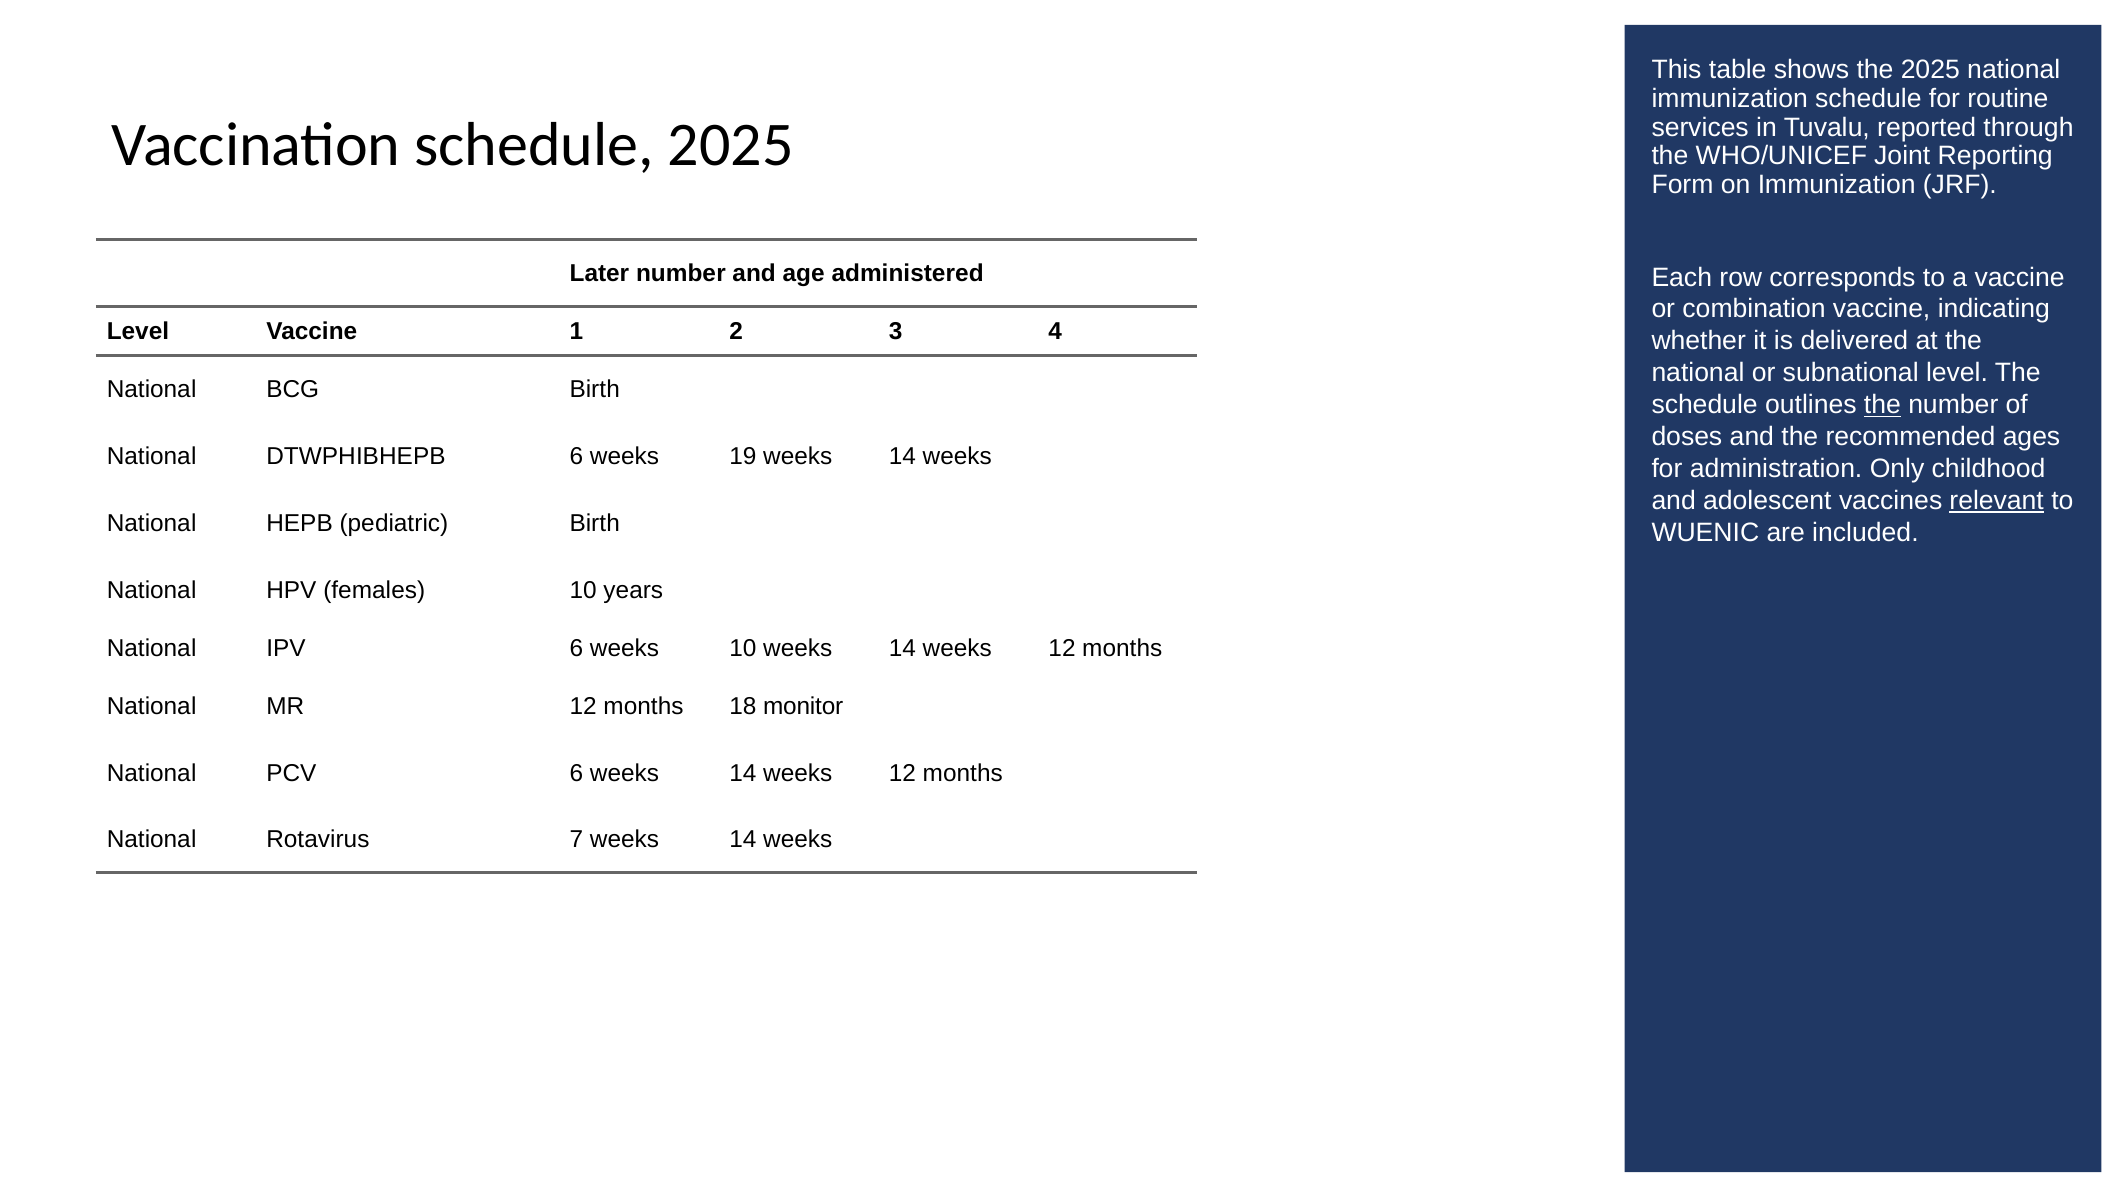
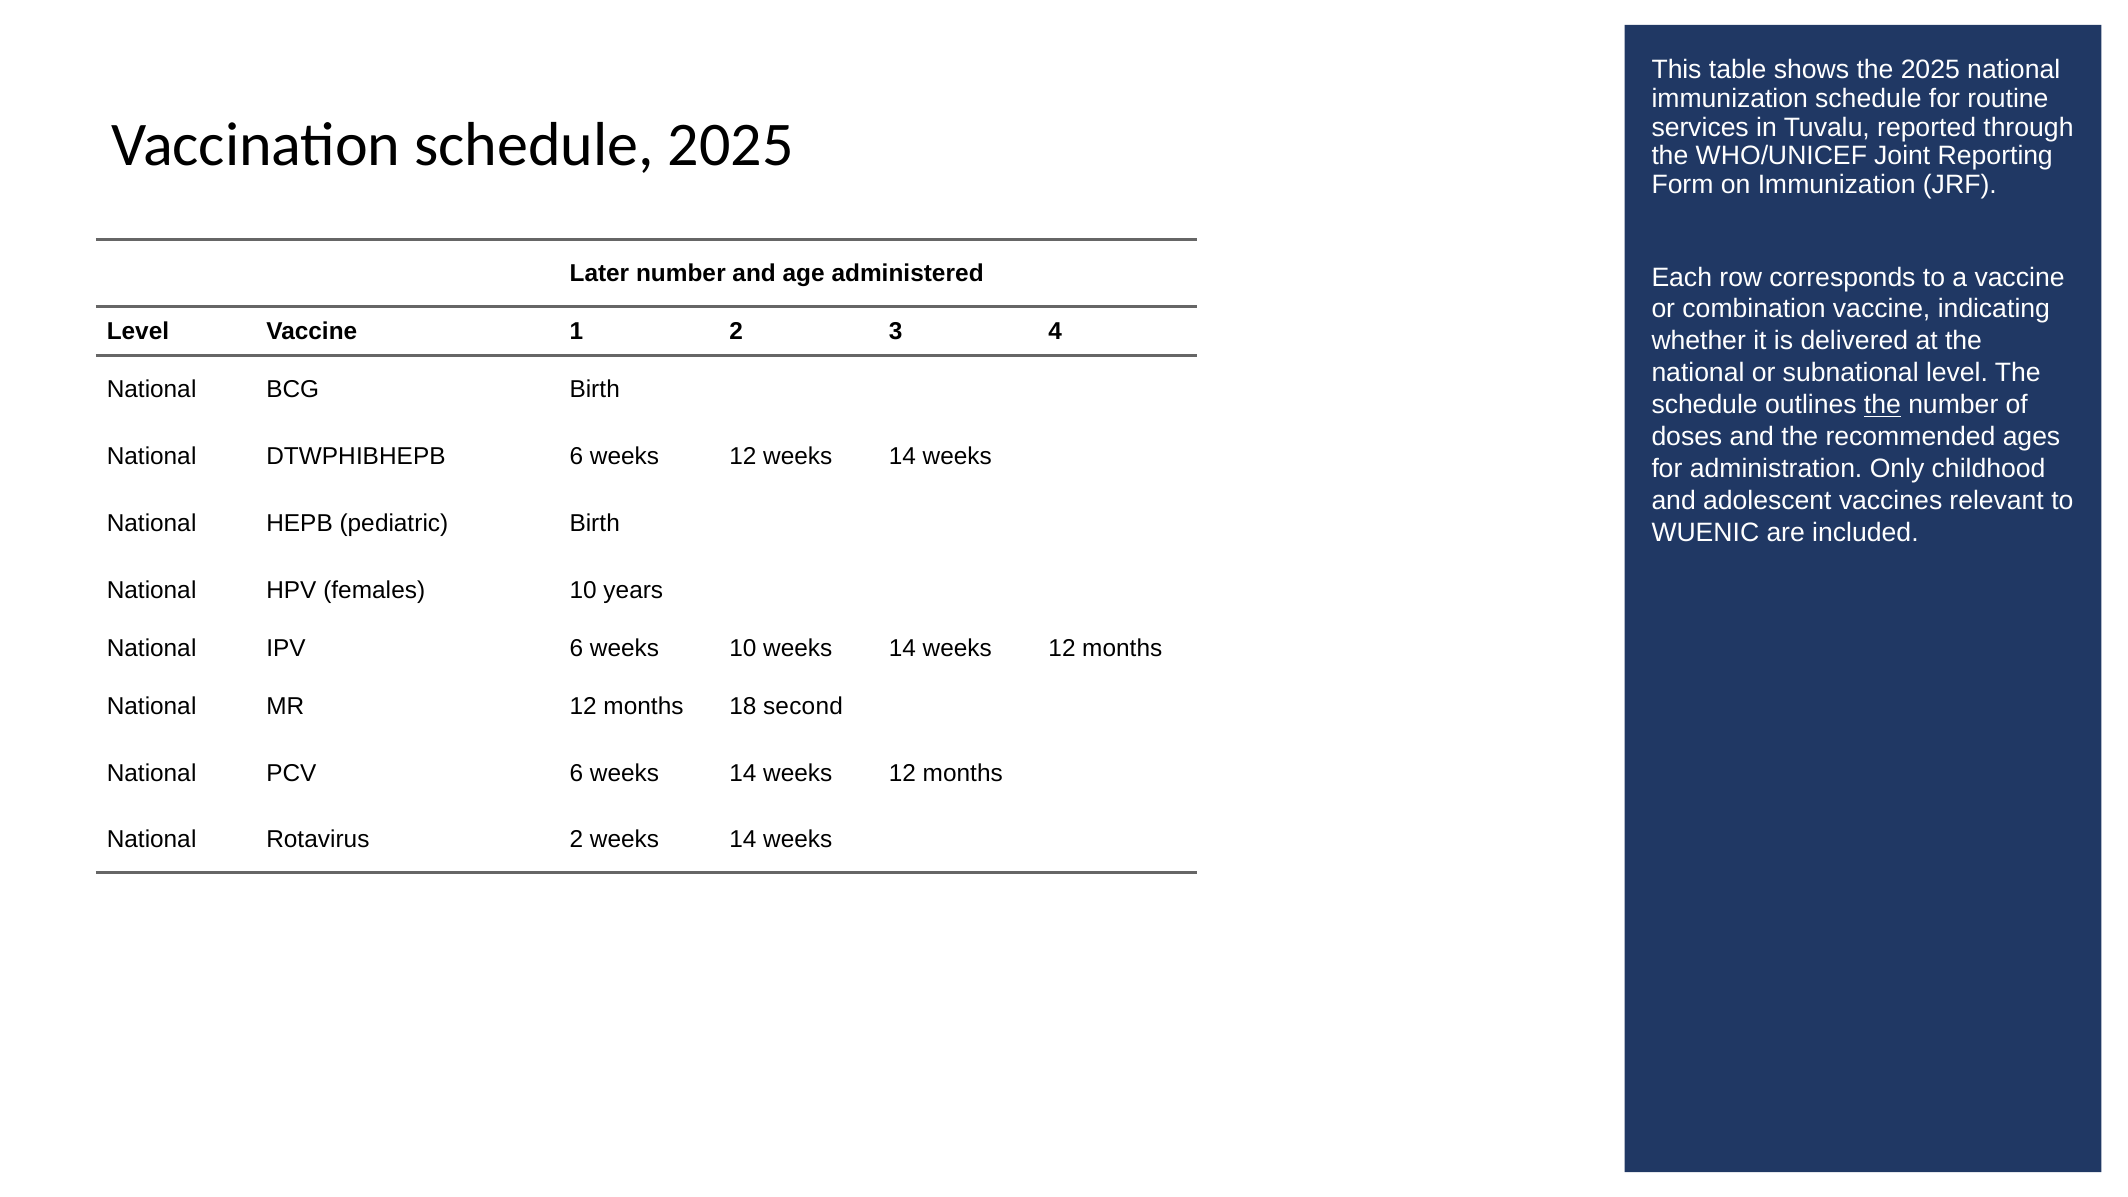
6 weeks 19: 19 -> 12 (743, 456)
relevant underline: present -> none (1997, 501)
monitor: monitor -> second (803, 706)
Rotavirus 7: 7 -> 2 (576, 840)
